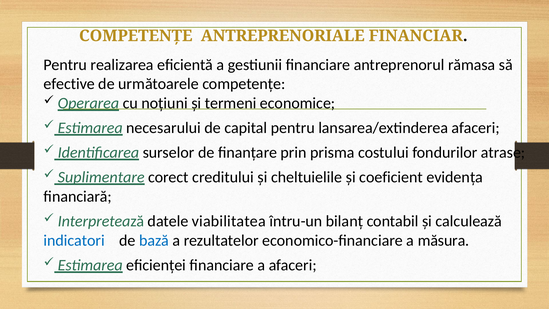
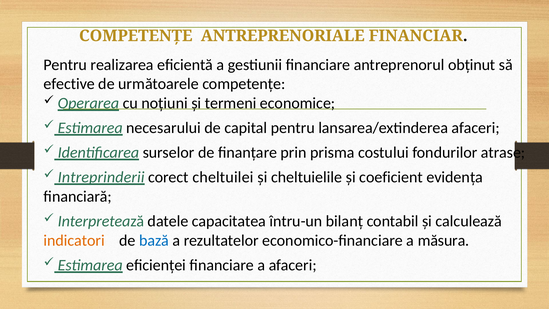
rămasa: rămasa -> obţinut (472, 65)
Suplimentare: Suplimentare -> Intreprinderii (101, 177)
creditului: creditului -> cheltuilei (223, 177)
viabilitatea: viabilitatea -> capacitatea (229, 221)
indicatori colour: blue -> orange (74, 240)
